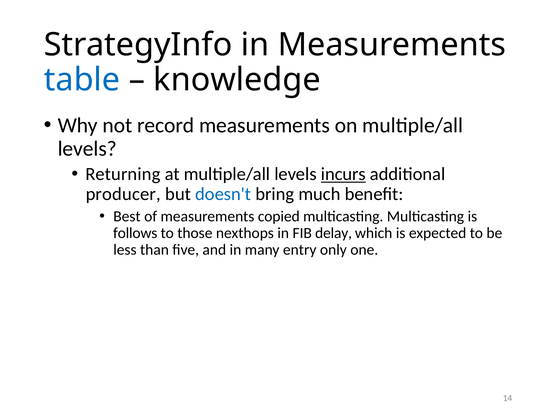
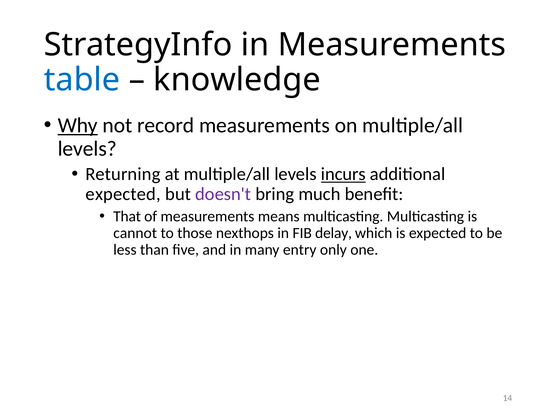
Why underline: none -> present (78, 125)
producer: producer -> expected (123, 194)
doesn't colour: blue -> purple (223, 194)
Best: Best -> That (127, 216)
copied: copied -> means (279, 216)
follows: follows -> cannot (135, 233)
